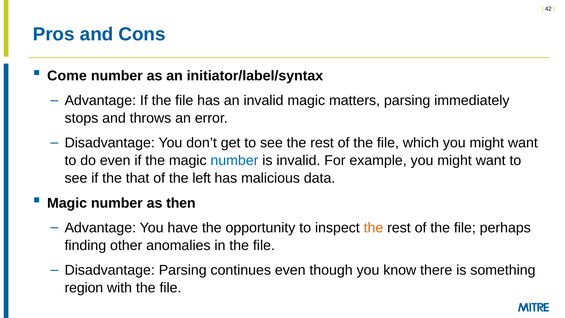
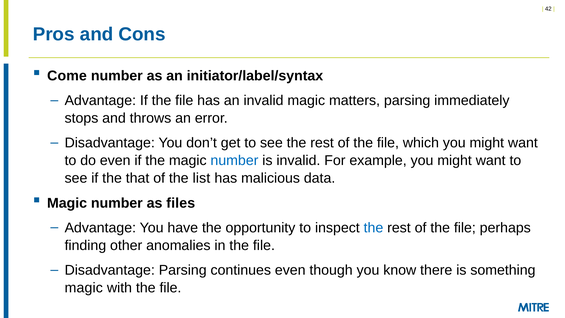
left: left -> list (201, 178)
then: then -> files (181, 203)
the colour: orange -> blue (373, 228)
region: region -> magic (84, 288)
